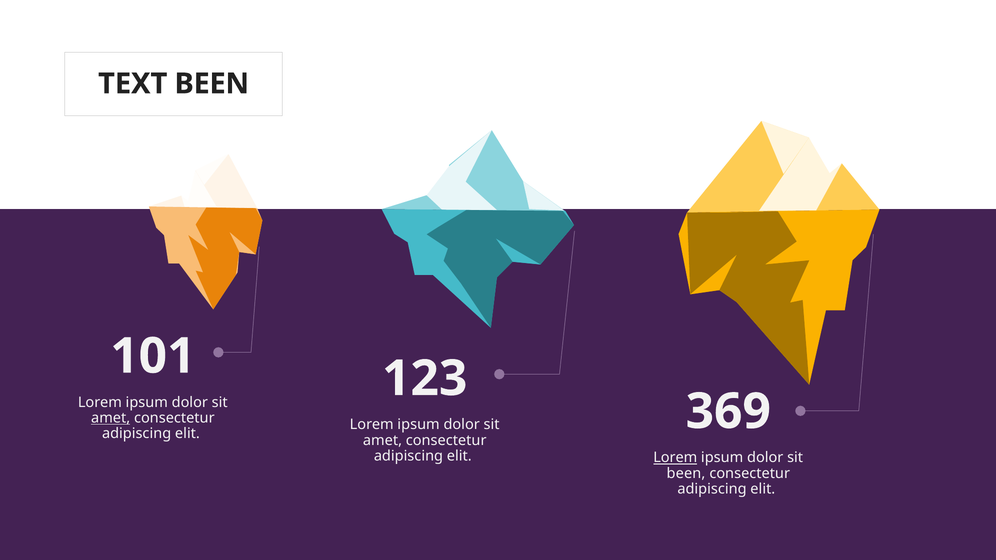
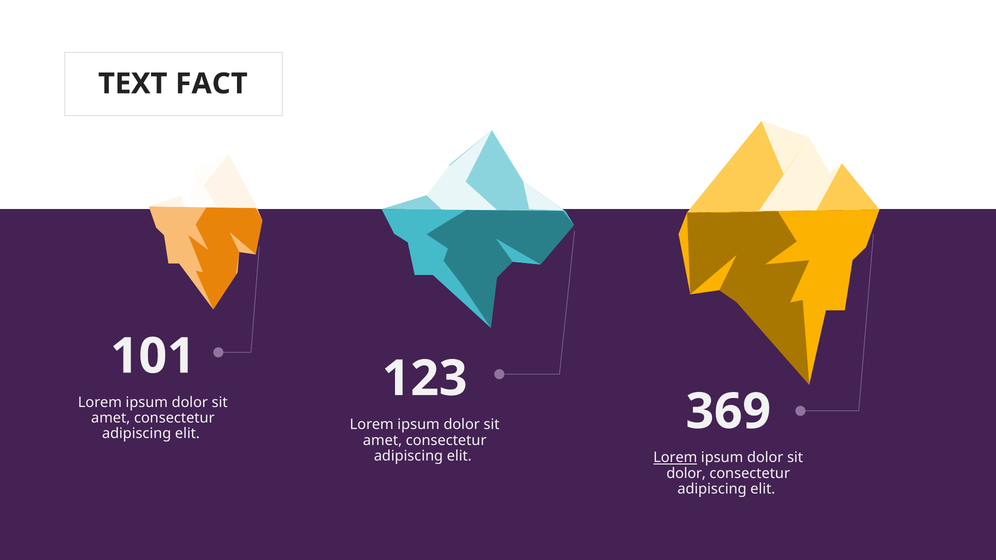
TEXT BEEN: BEEN -> FACT (211, 84)
amet underline: present -> none (111, 418)
been: been -> dolor (686, 473)
